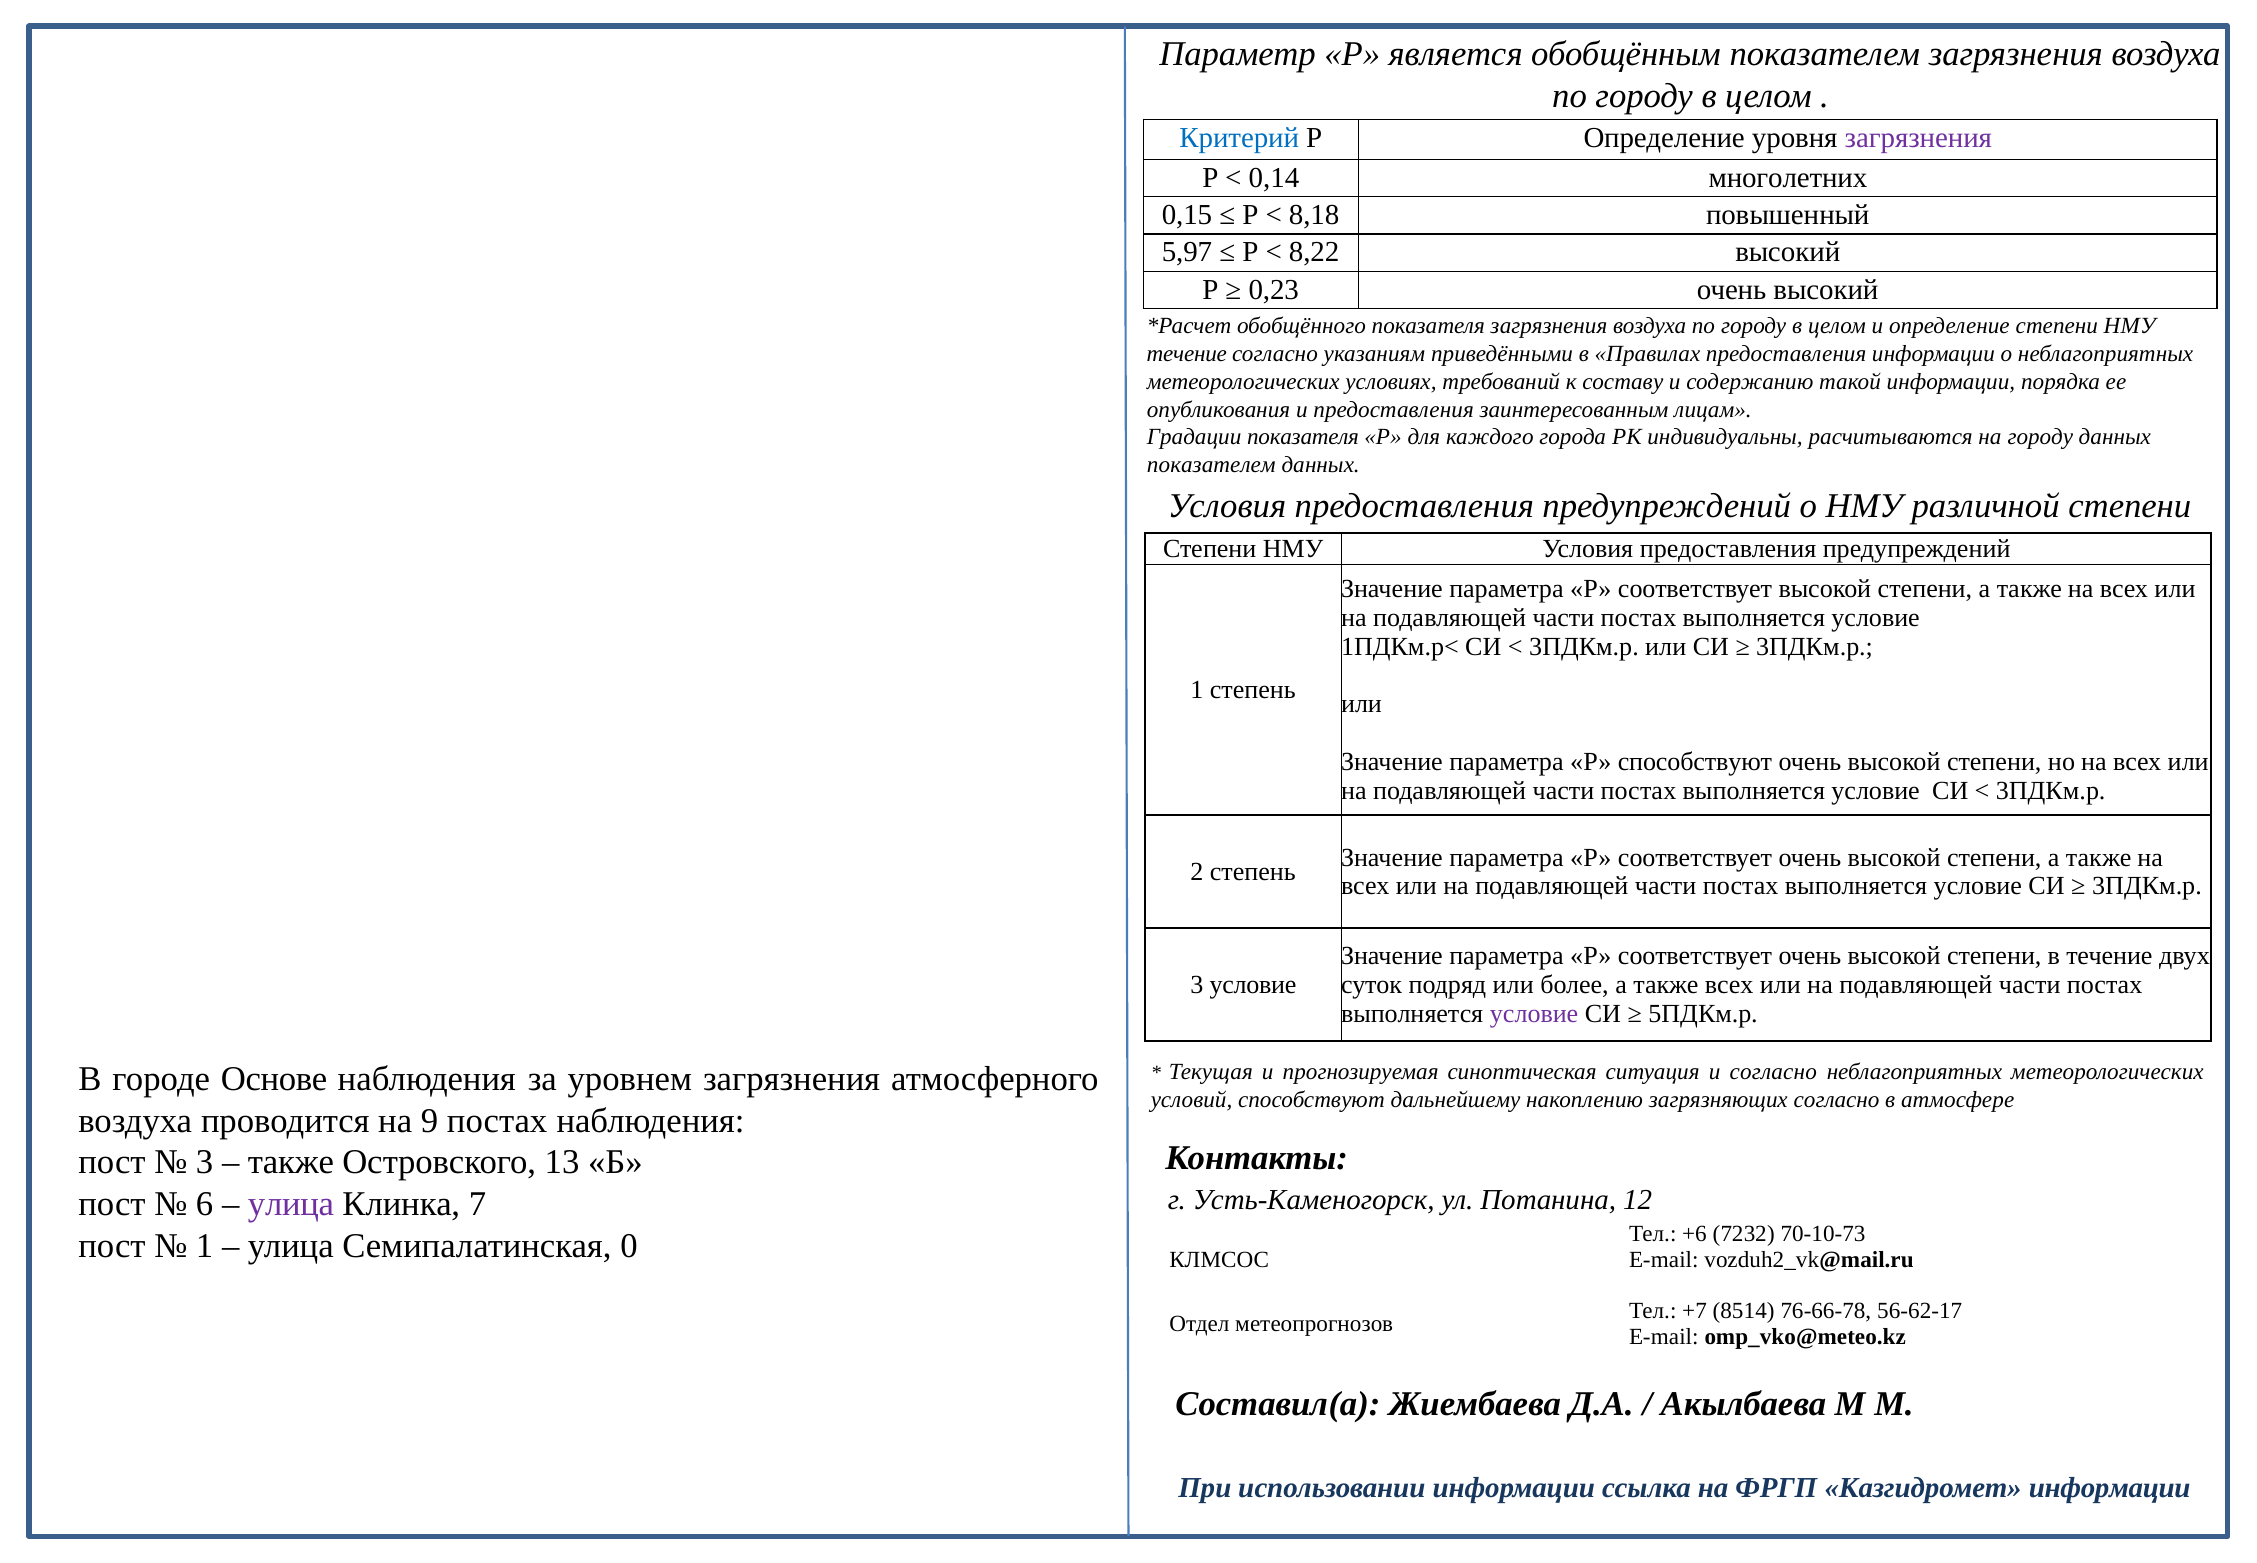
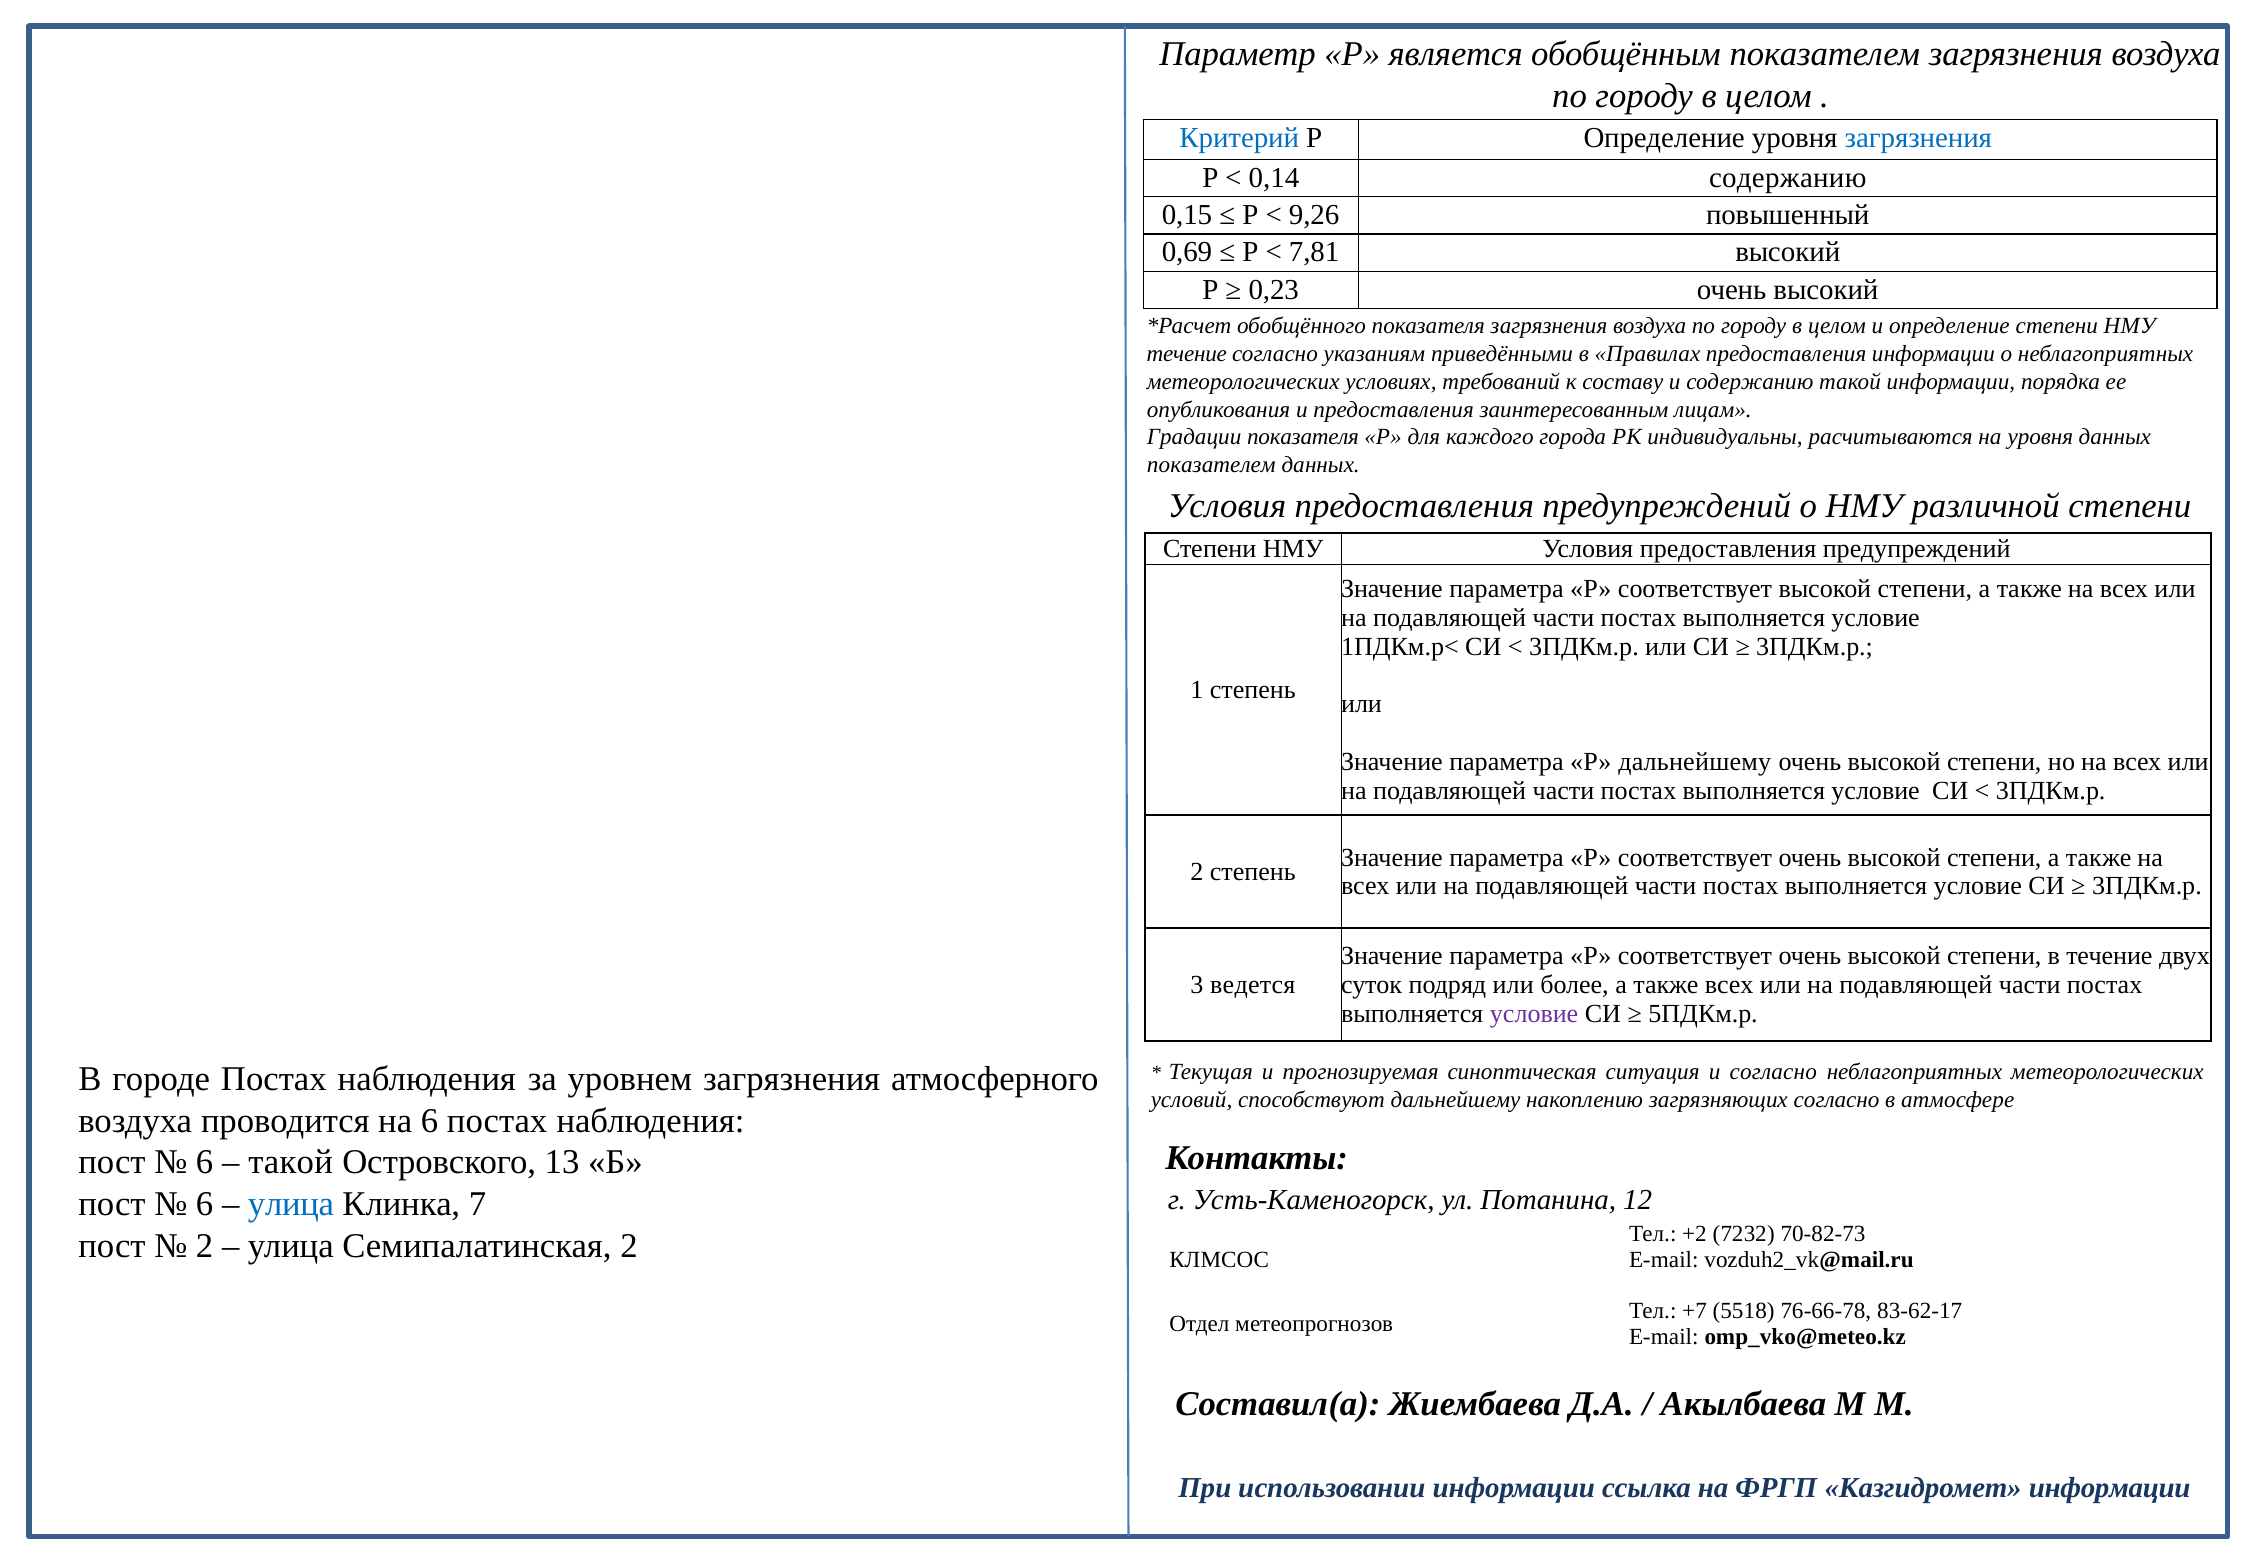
загрязнения colour: purple -> blue (1918, 138)
0,14 многолетних: многолетних -> содержанию (1788, 178)
8,18: 8,18 -> 9,26 (1314, 215)
5,97: 5,97 -> 0,69 (1187, 252)
8,22: 8,22 -> 7,81 (1314, 252)
на городу: городу -> уровня (2040, 437)
Р способствуют: способствуют -> дальнейшему (1695, 762)
3 условие: условие -> ведется (1253, 984)
городе Основе: Основе -> Постах (274, 1079)
на 9: 9 -> 6 (430, 1120)
3: 3 -> 6 (205, 1162)
также: также -> такой (291, 1162)
улица colour: purple -> blue (291, 1204)
+6: +6 -> +2 (1694, 1234)
70-10-73: 70-10-73 -> 70-82-73 (1823, 1234)
1: 1 -> 2 (205, 1245)
Семипалатинская 0: 0 -> 2 (629, 1245)
8514: 8514 -> 5518 (1744, 1310)
56-62-17: 56-62-17 -> 83-62-17 (1920, 1310)
